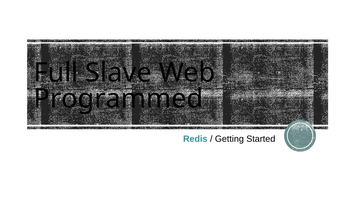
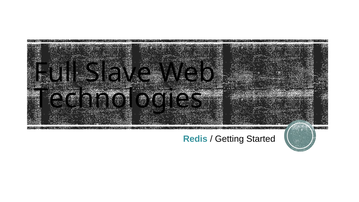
Programmed: Programmed -> Technologies (118, 99)
